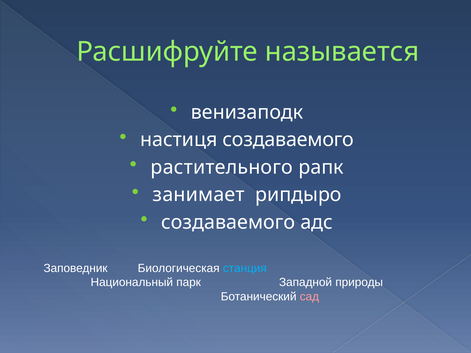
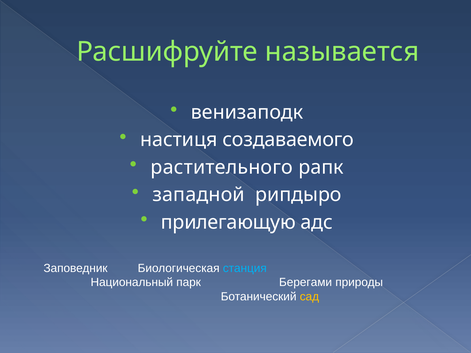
занимает: занимает -> западной (199, 195)
создаваемого: создаваемого -> прилегающую (228, 222)
Западной: Западной -> Берегами (306, 283)
сад colour: pink -> yellow (309, 297)
